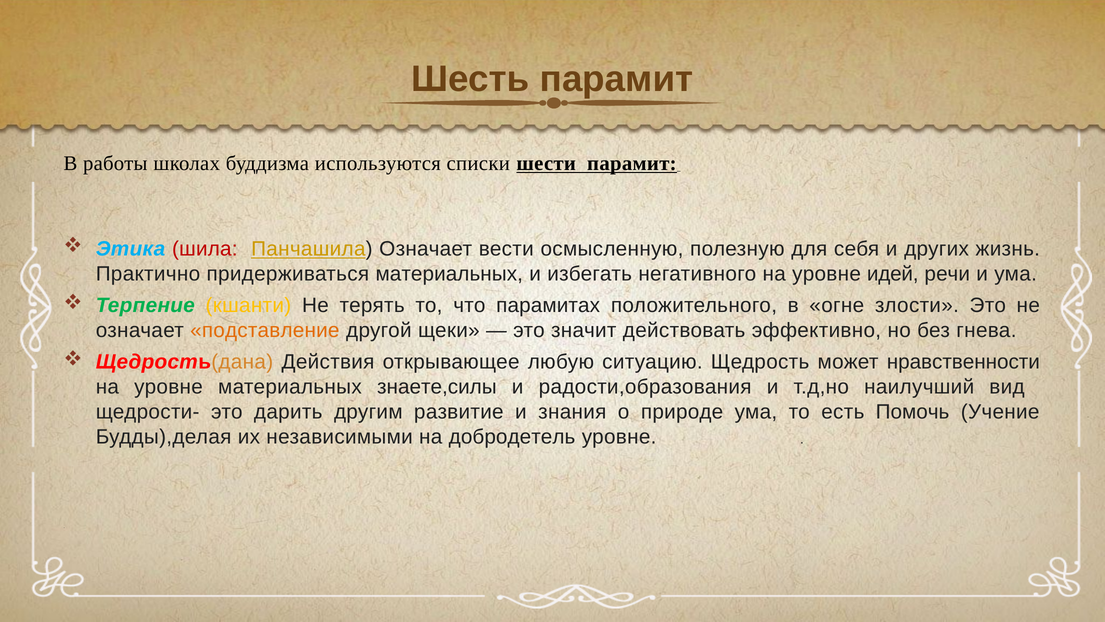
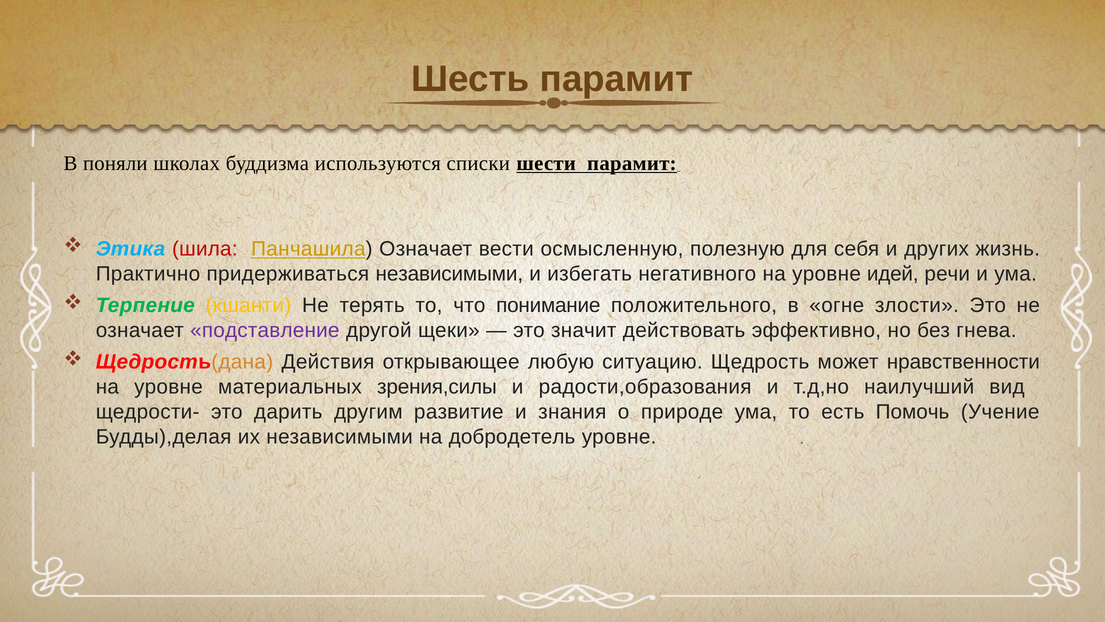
работы: работы -> поняли (115, 163)
придерживаться материальных: материальных -> независимыми (449, 273)
парамитах: парамитах -> понимание (548, 305)
подставление colour: orange -> purple (265, 330)
знаете,силы: знаете,силы -> зрения,силы (437, 387)
